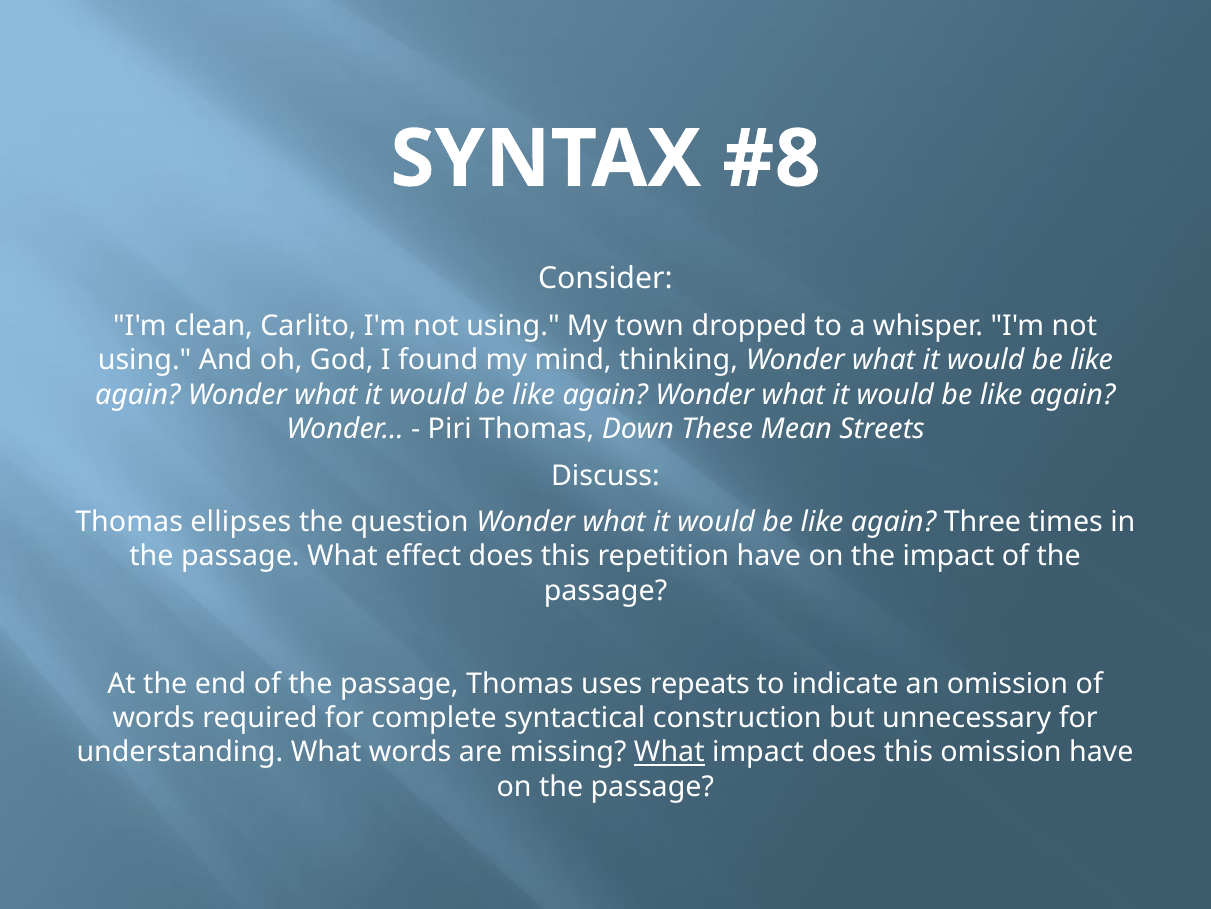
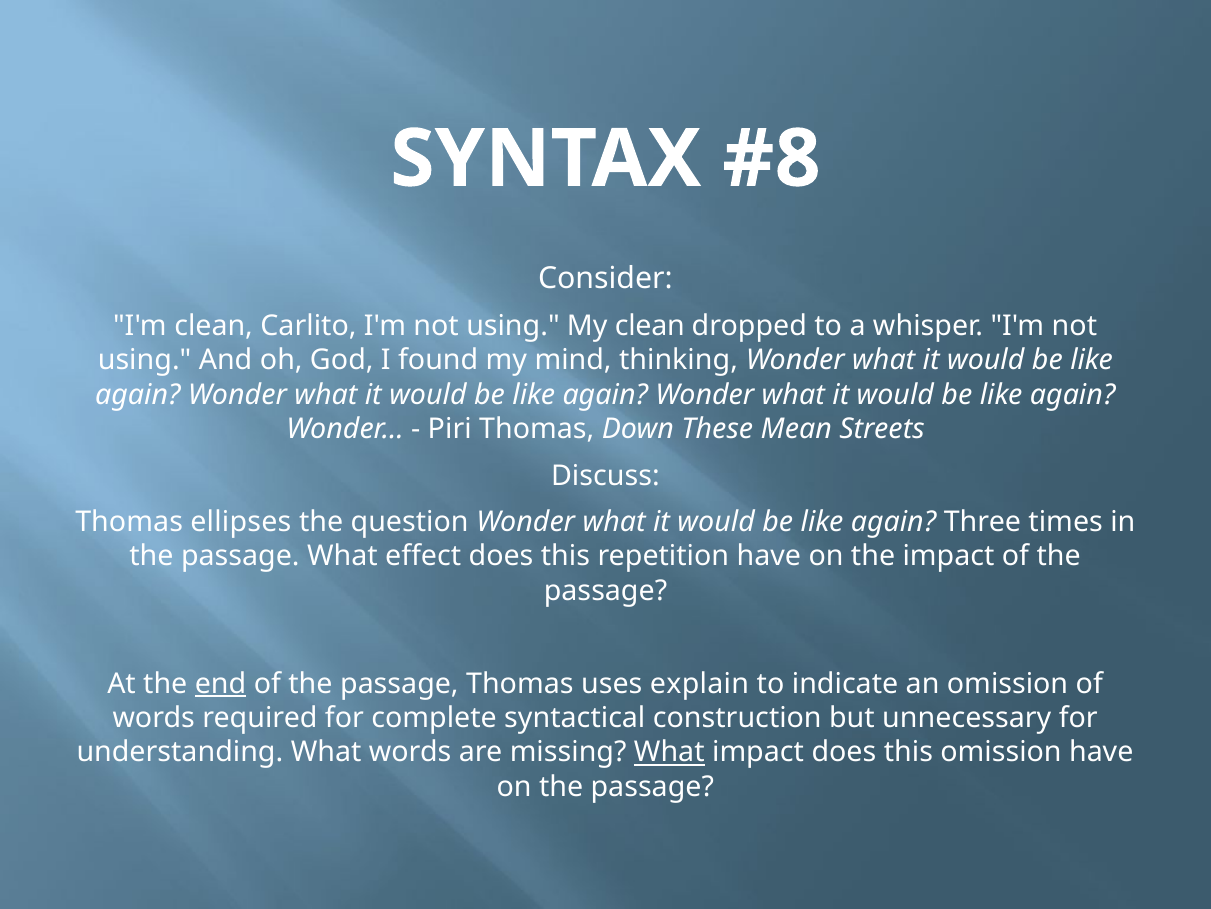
My town: town -> clean (650, 326)
end underline: none -> present (221, 683)
repeats: repeats -> explain (699, 683)
